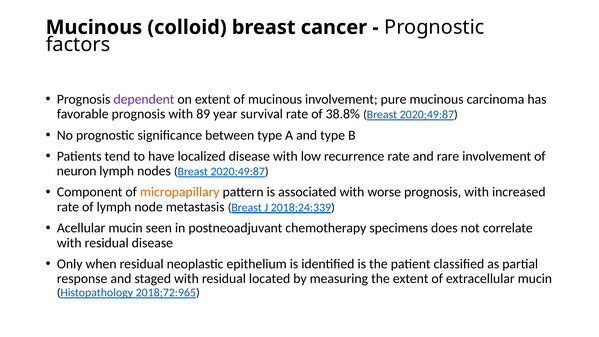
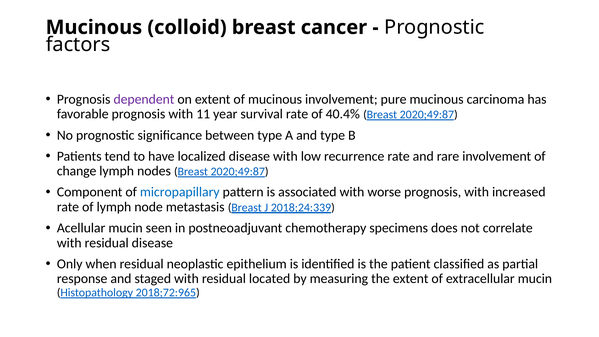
89: 89 -> 11 (203, 114)
38.8%: 38.8% -> 40.4% (343, 114)
neuron: neuron -> change (77, 171)
micropapillary colour: orange -> blue (180, 192)
